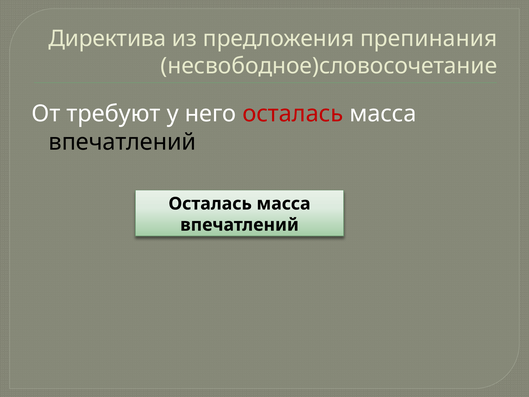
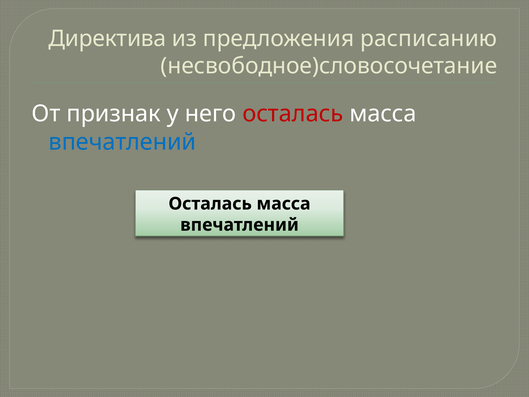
препинания: препинания -> расписанию (429, 39)
требуют: требуют -> признак (114, 114)
впечатлений colour: black -> blue (122, 142)
